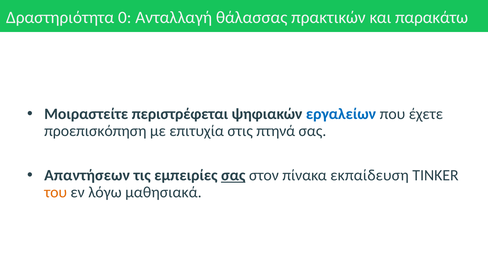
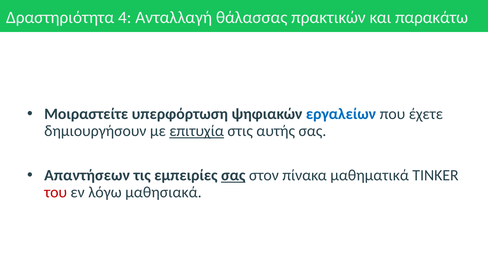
0: 0 -> 4 (125, 17)
περιστρέφεται: περιστρέφεται -> υπερφόρτωση (180, 114)
προεπισκόπηση: προεπισκόπηση -> δημιουργήσουν (95, 131)
επιτυχία underline: none -> present (197, 131)
πτηνά: πτηνά -> αυτής (276, 131)
εκπαίδευση: εκπαίδευση -> μαθηματικά (370, 175)
του colour: orange -> red (56, 192)
